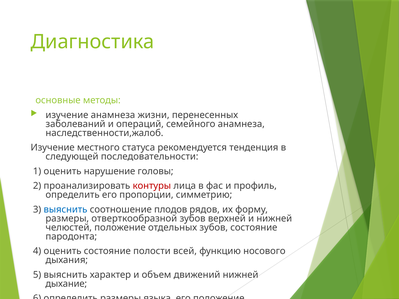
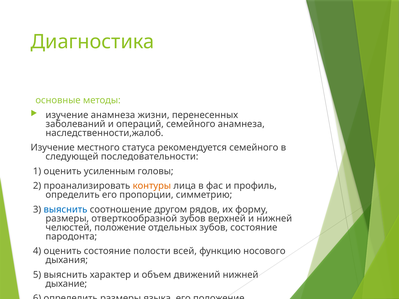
рекомендуется тенденция: тенденция -> семейного (254, 148)
нарушение: нарушение -> усиленным (110, 171)
контуры colour: red -> orange (152, 186)
плодов: плодов -> другом (171, 210)
